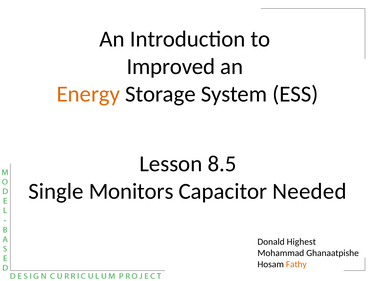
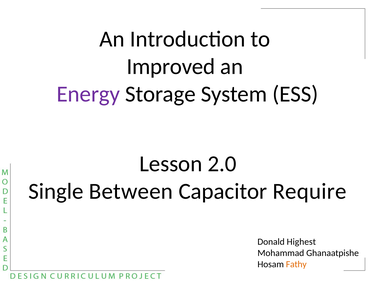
Energy colour: orange -> purple (88, 94)
8.5: 8.5 -> 2.0 (222, 164)
Monitors: Monitors -> Between (131, 192)
Needed: Needed -> Require (310, 192)
